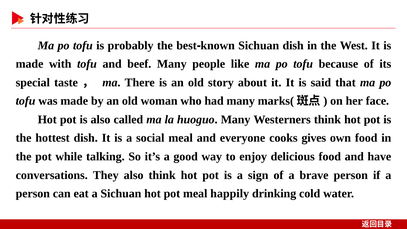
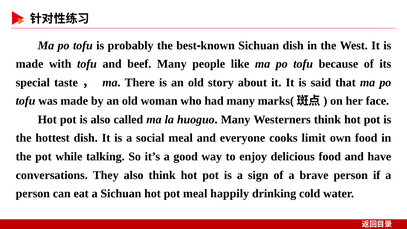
gives: gives -> limit (314, 138)
